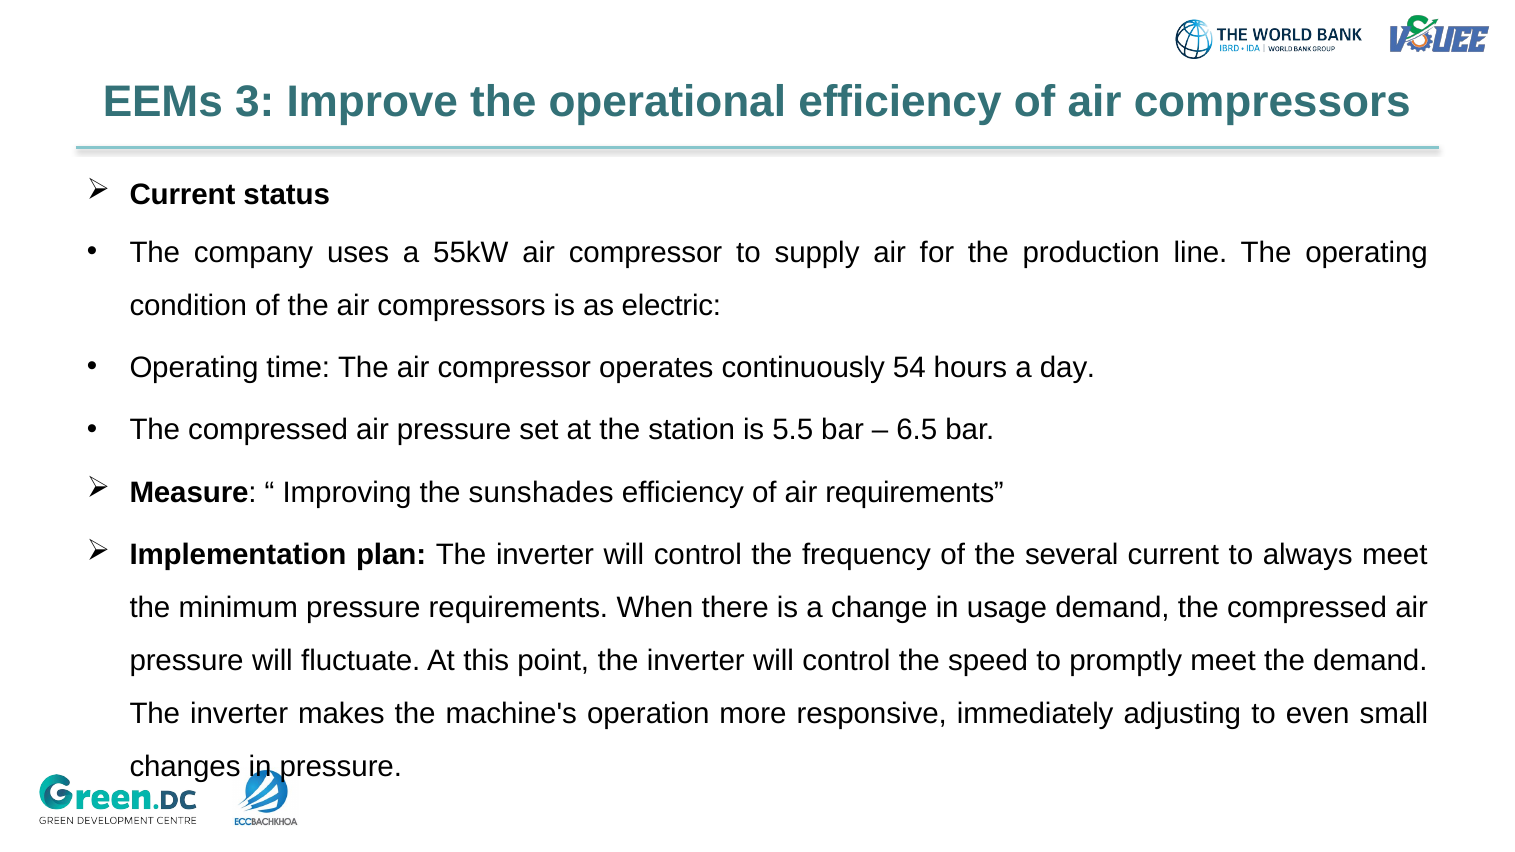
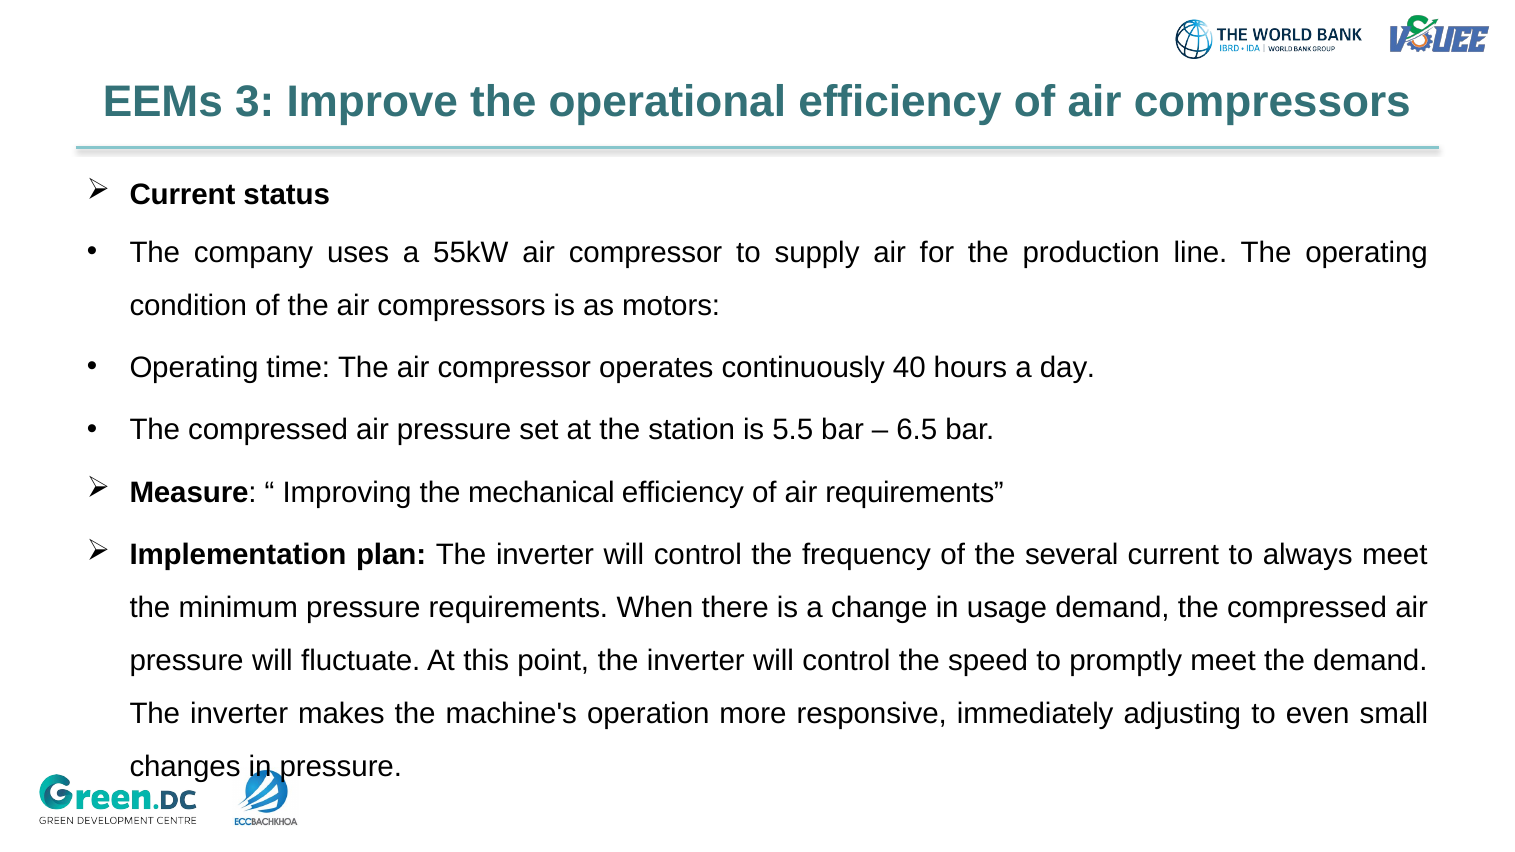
electric: electric -> motors (671, 305)
54: 54 -> 40 (909, 368)
sunshades: sunshades -> mechanical (541, 493)
